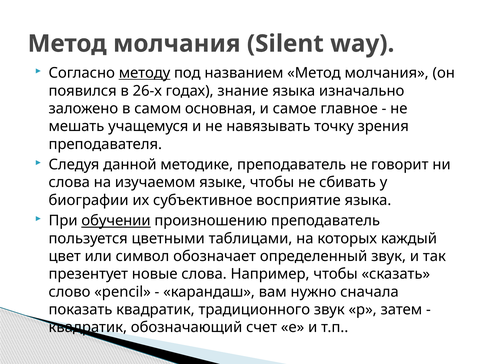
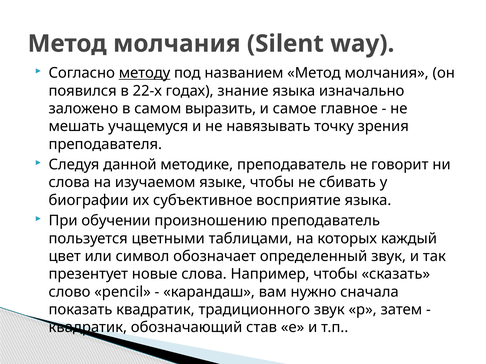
26-х: 26-х -> 22-х (147, 91)
основная: основная -> выразить (221, 109)
обучении underline: present -> none (116, 221)
счет: счет -> став (262, 328)
